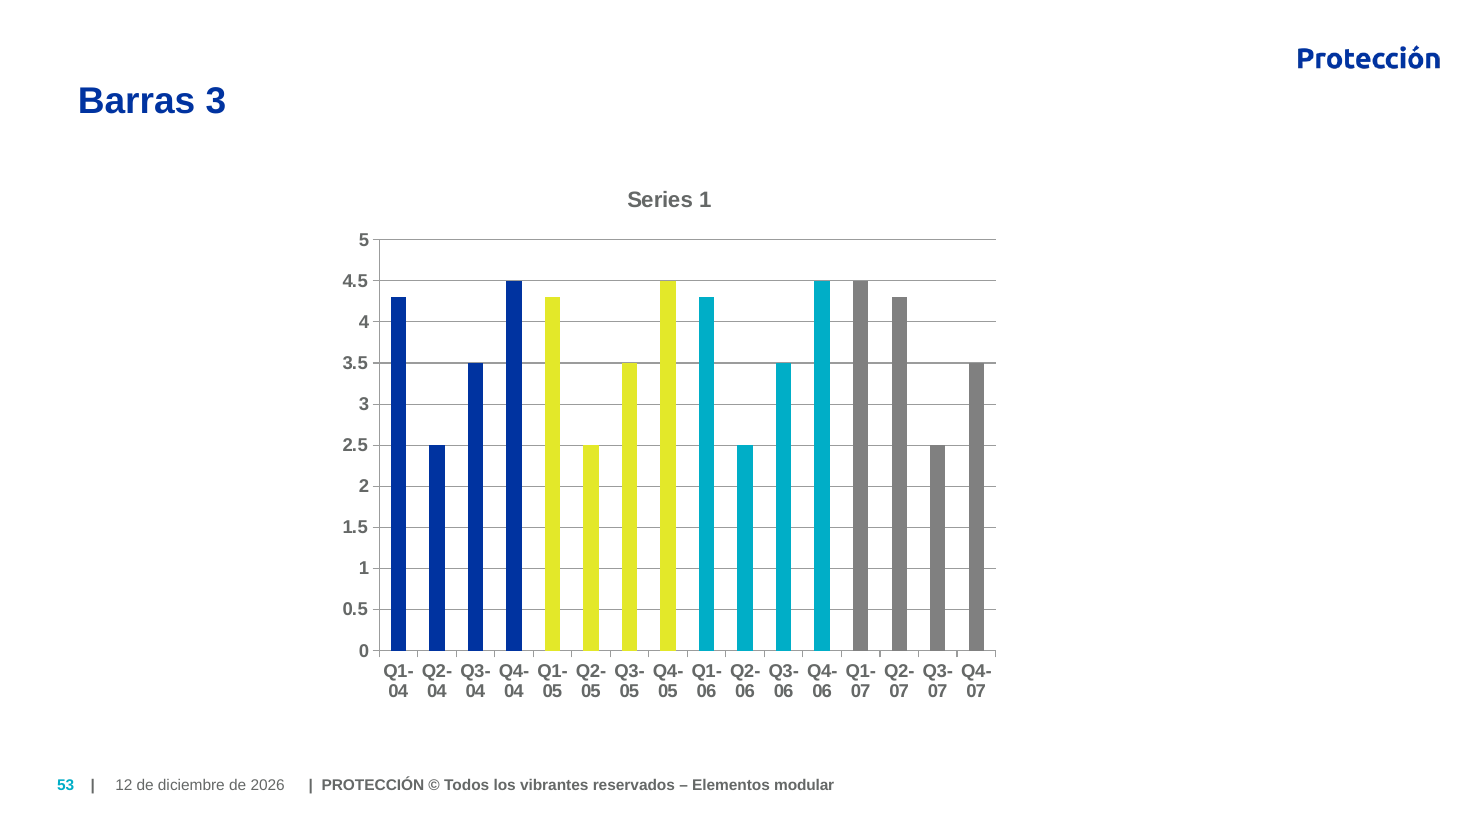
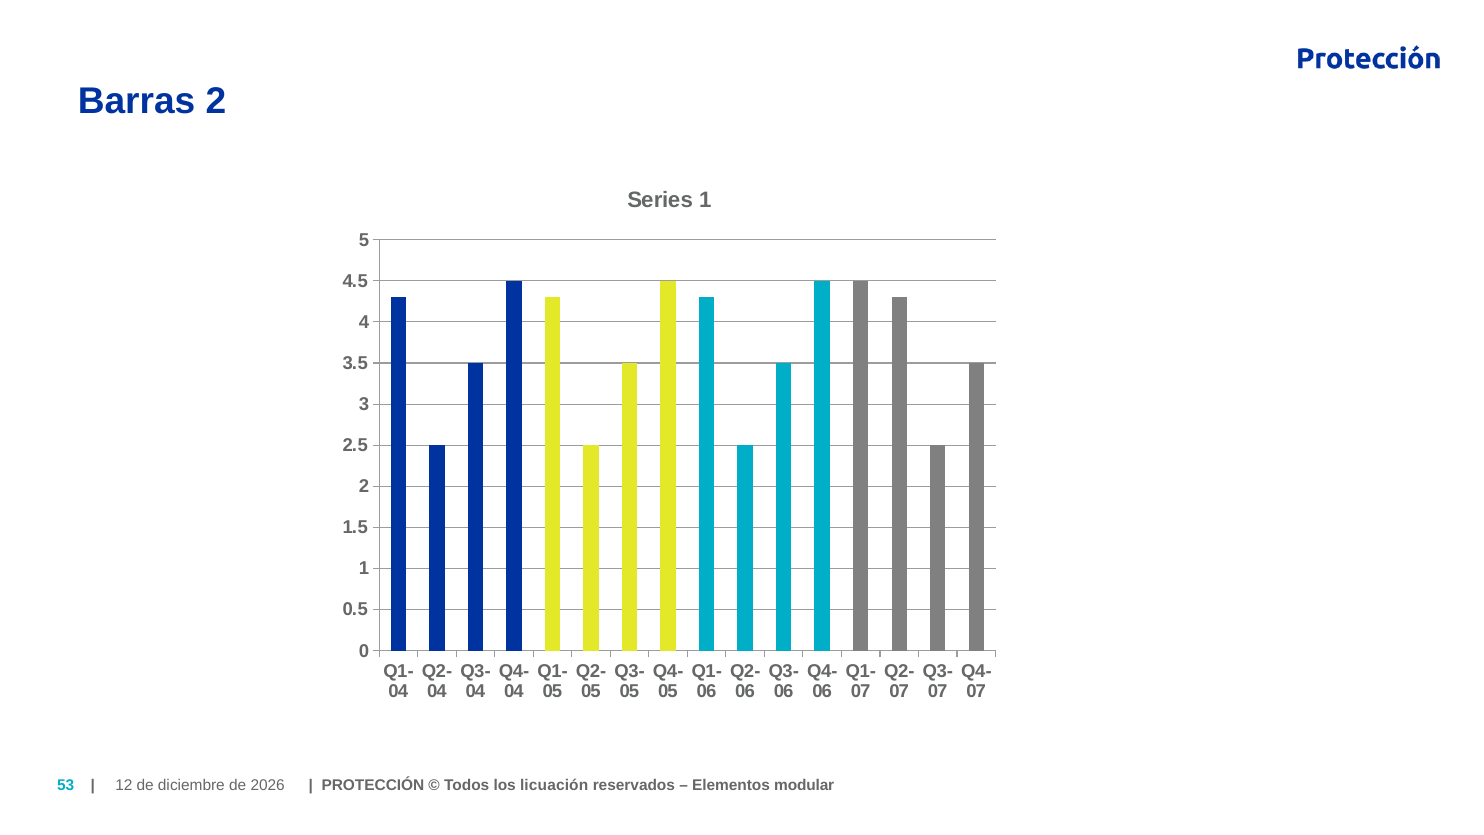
Barras 3: 3 -> 2 (216, 102)
vibrantes: vibrantes -> licuación (554, 786)
